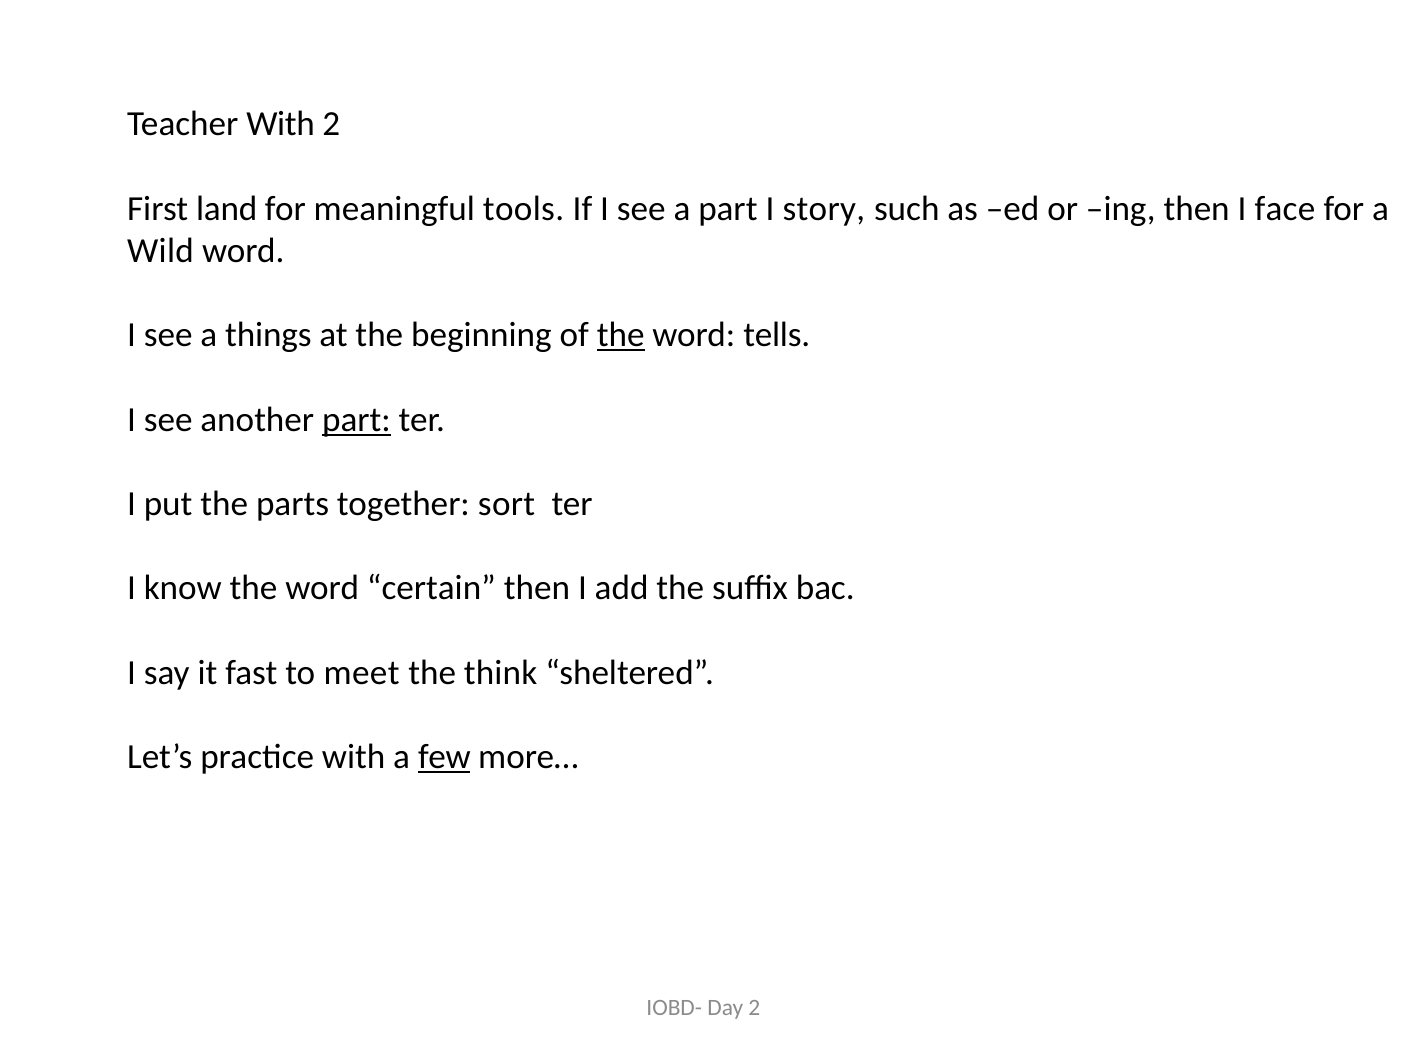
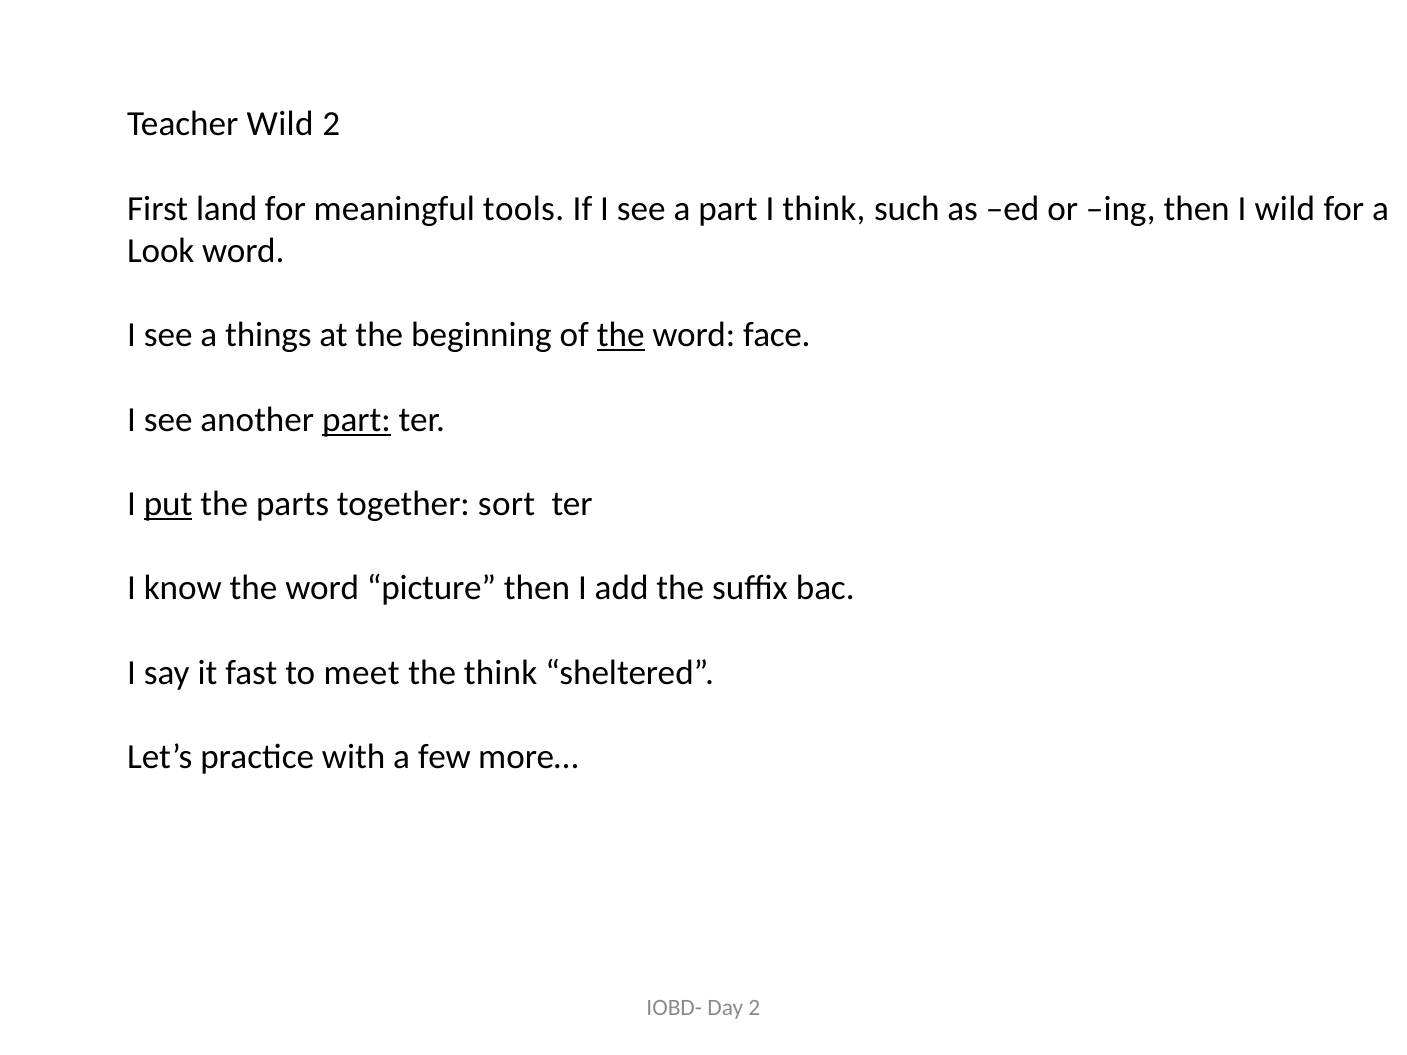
Teacher With: With -> Wild (280, 124)
I story: story -> think (824, 209)
I face: face -> wild (1285, 209)
Wild: Wild -> Look (161, 251)
tells: tells -> face (777, 335)
put underline: none -> present (168, 504)
certain: certain -> picture (431, 589)
few underline: present -> none (444, 757)
